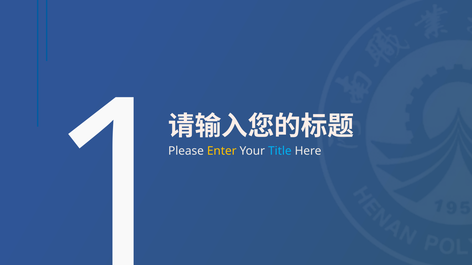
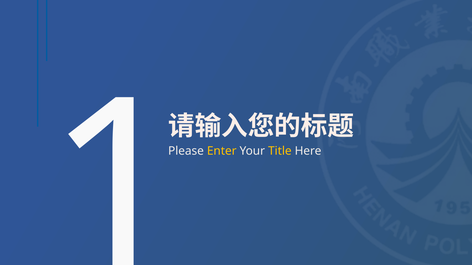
Title colour: light blue -> yellow (280, 151)
